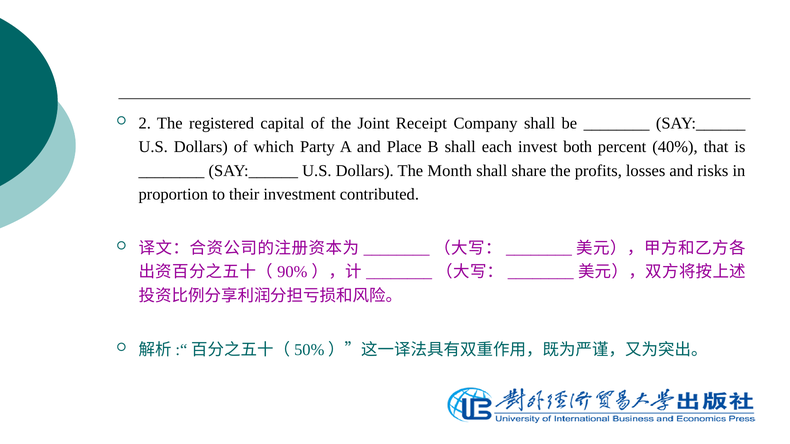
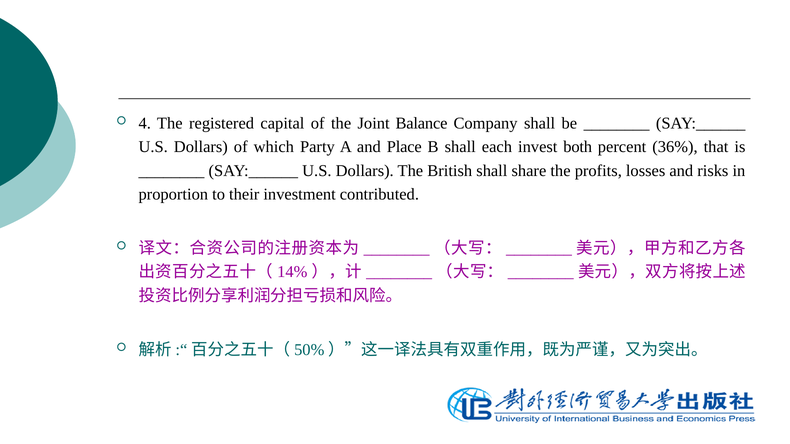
2: 2 -> 4 (145, 123)
Receipt: Receipt -> Balance (422, 123)
40%: 40% -> 36% (675, 147)
Month: Month -> British (450, 171)
90%: 90% -> 14% (292, 272)
